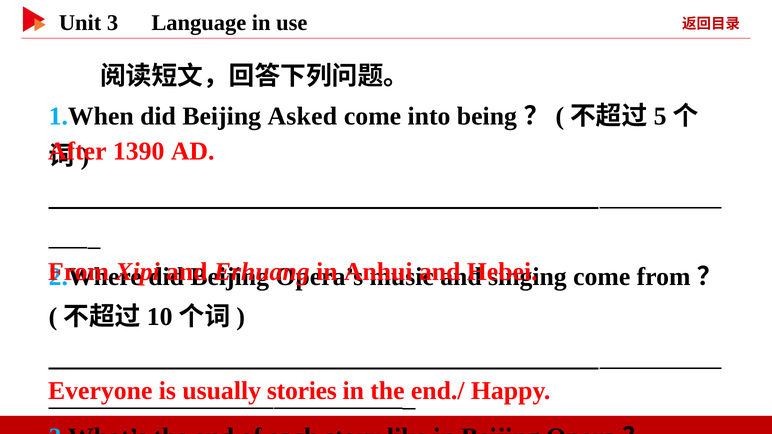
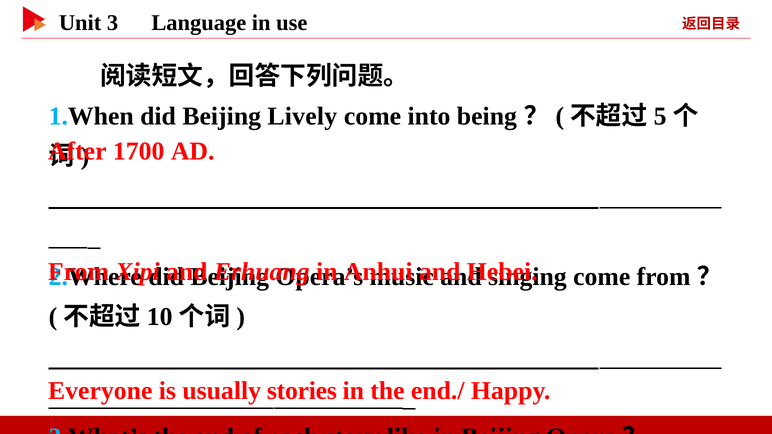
Asked: Asked -> Lively (302, 116)
1390: 1390 -> 1700 (139, 152)
